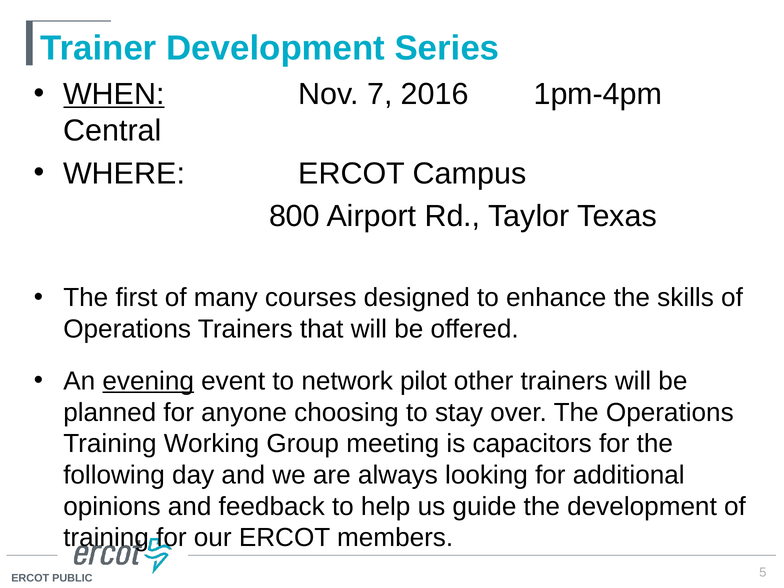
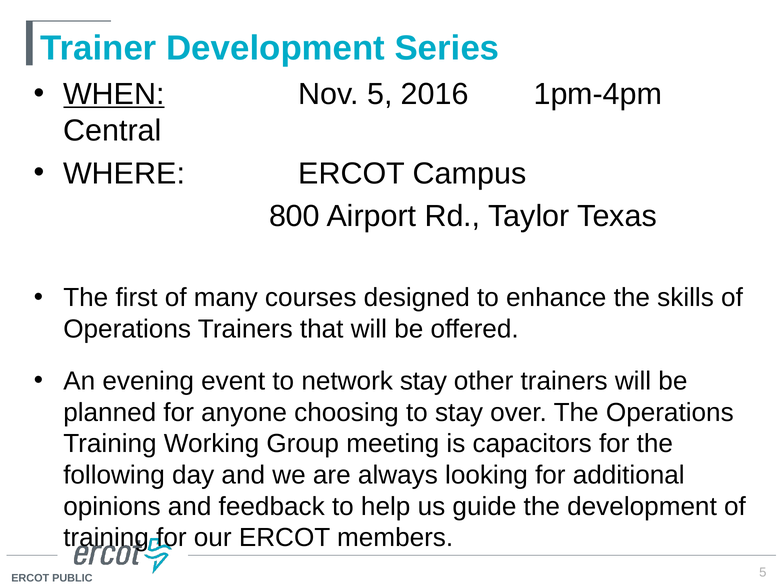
Nov 7: 7 -> 5 (380, 94)
evening underline: present -> none (148, 381)
network pilot: pilot -> stay (423, 381)
